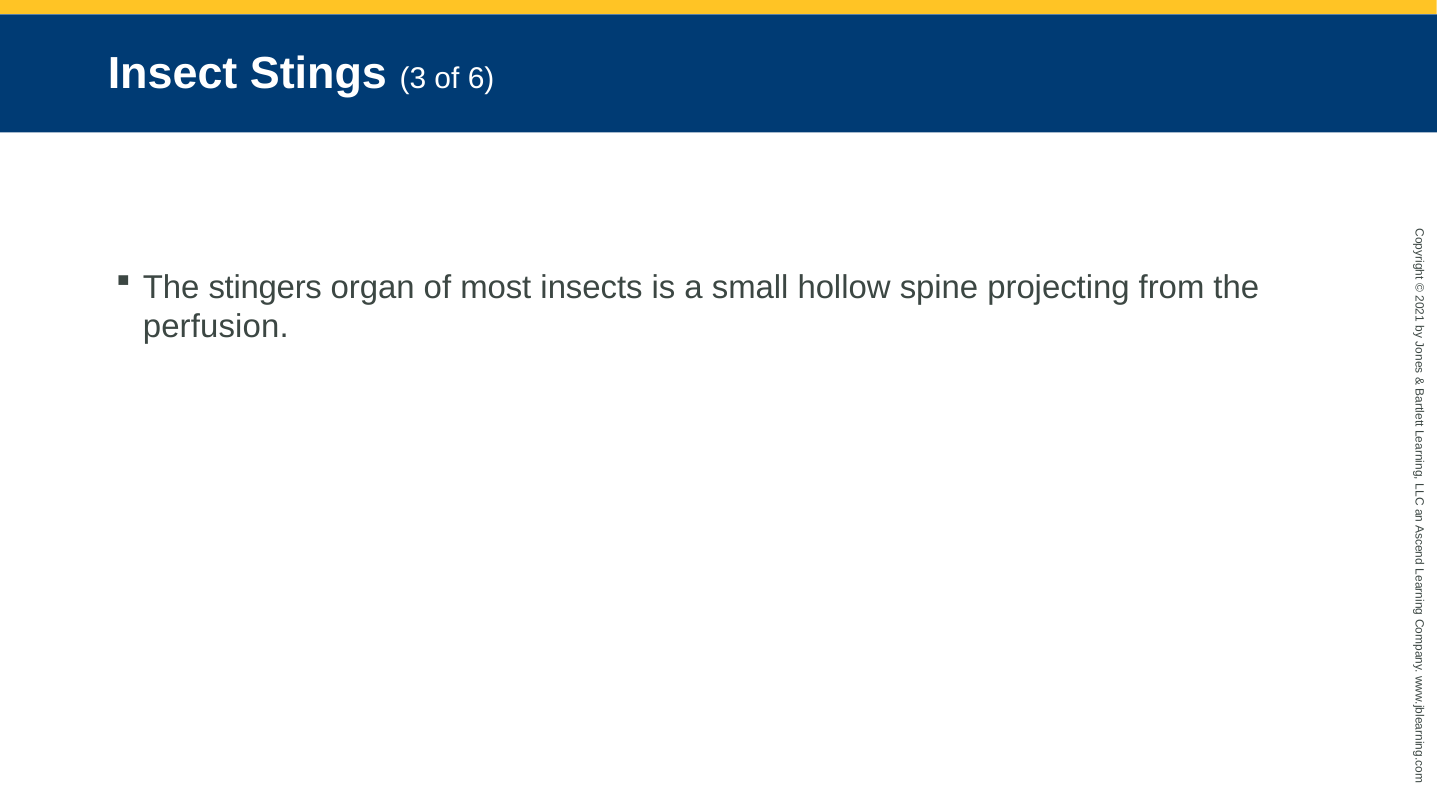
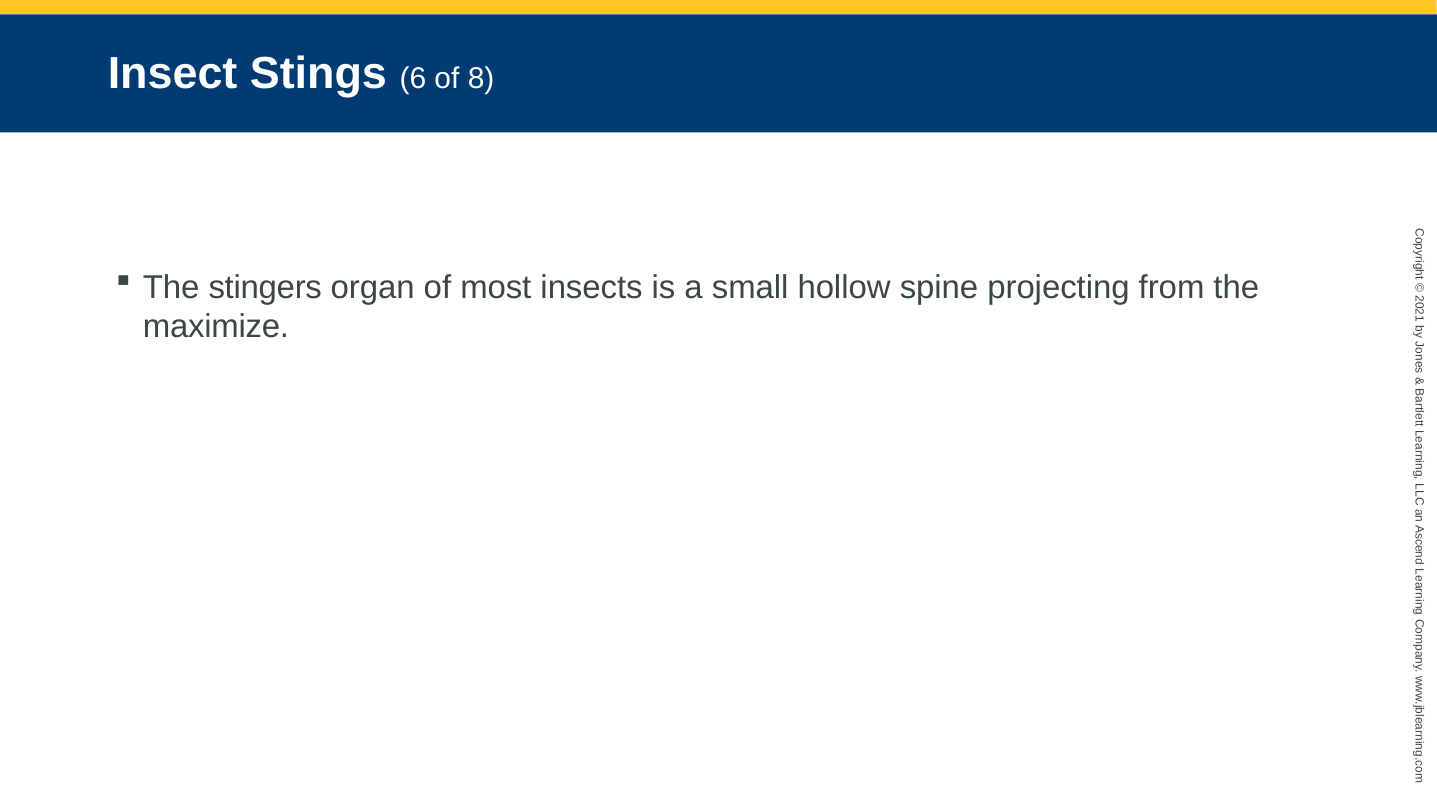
3: 3 -> 6 (413, 79)
6: 6 -> 8 (481, 79)
perfusion: perfusion -> maximize (216, 327)
